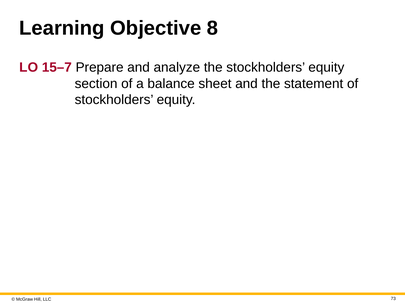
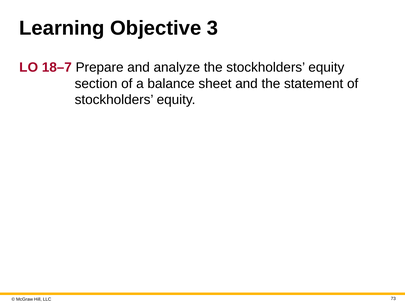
8: 8 -> 3 (213, 28)
15–7: 15–7 -> 18–7 (57, 68)
